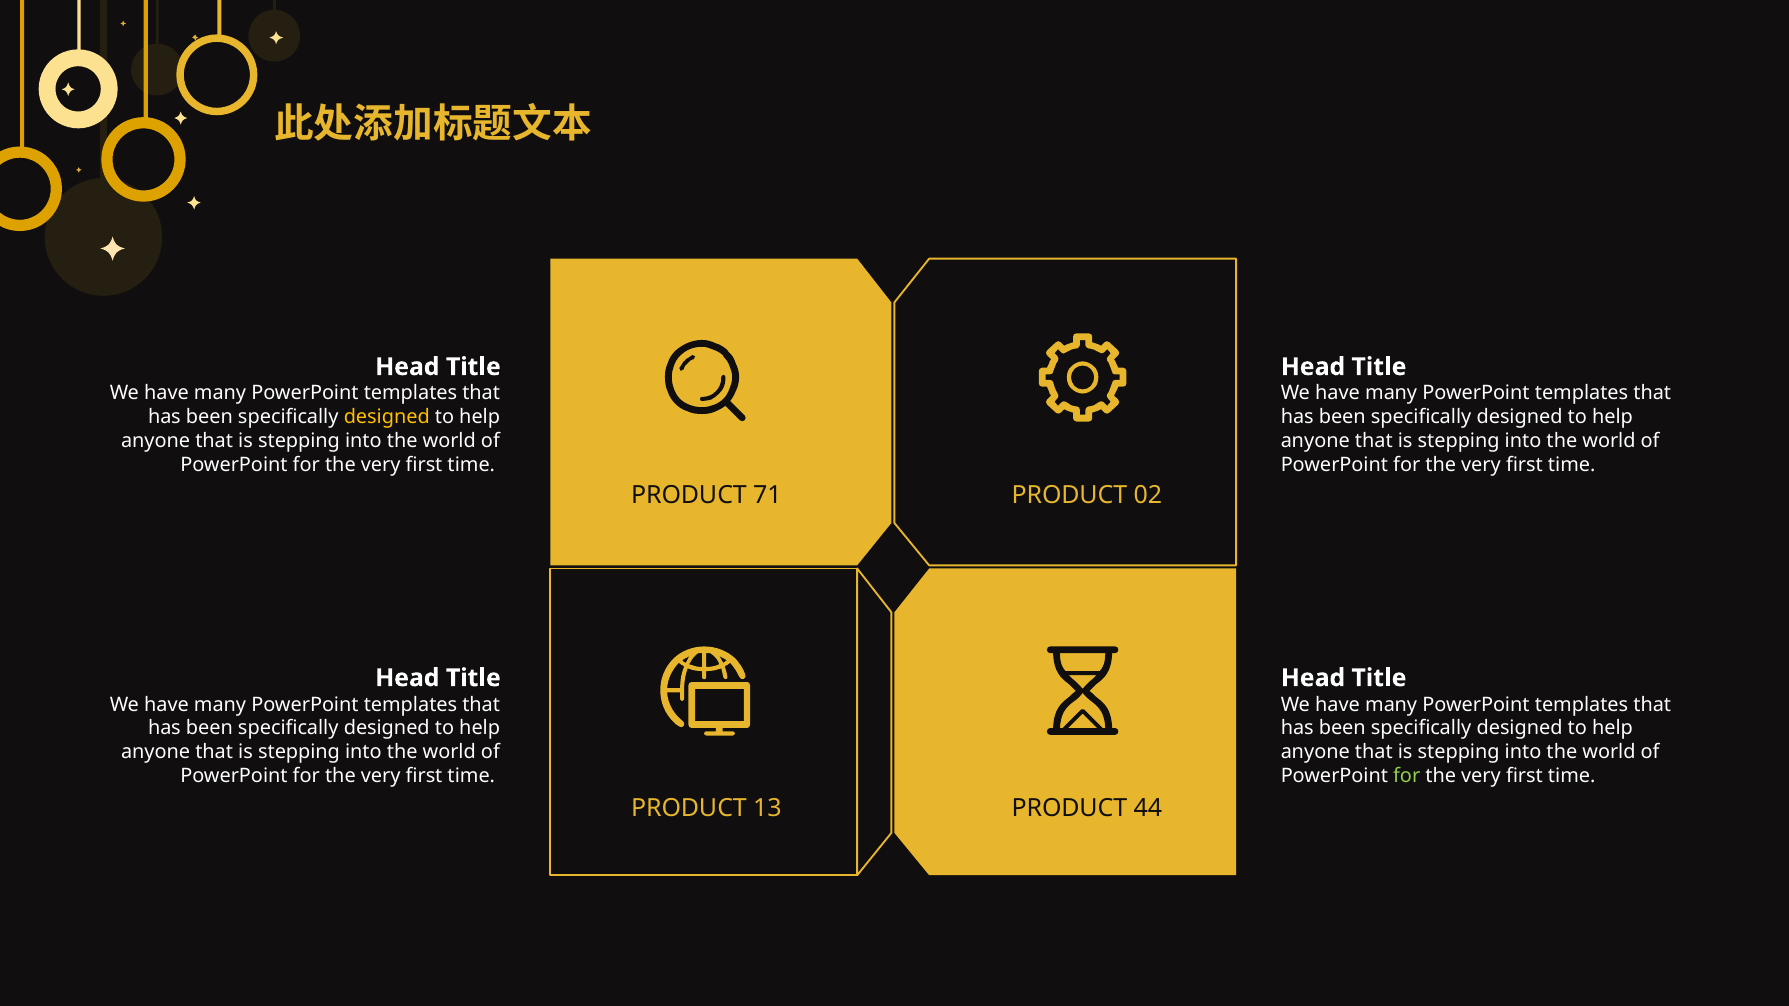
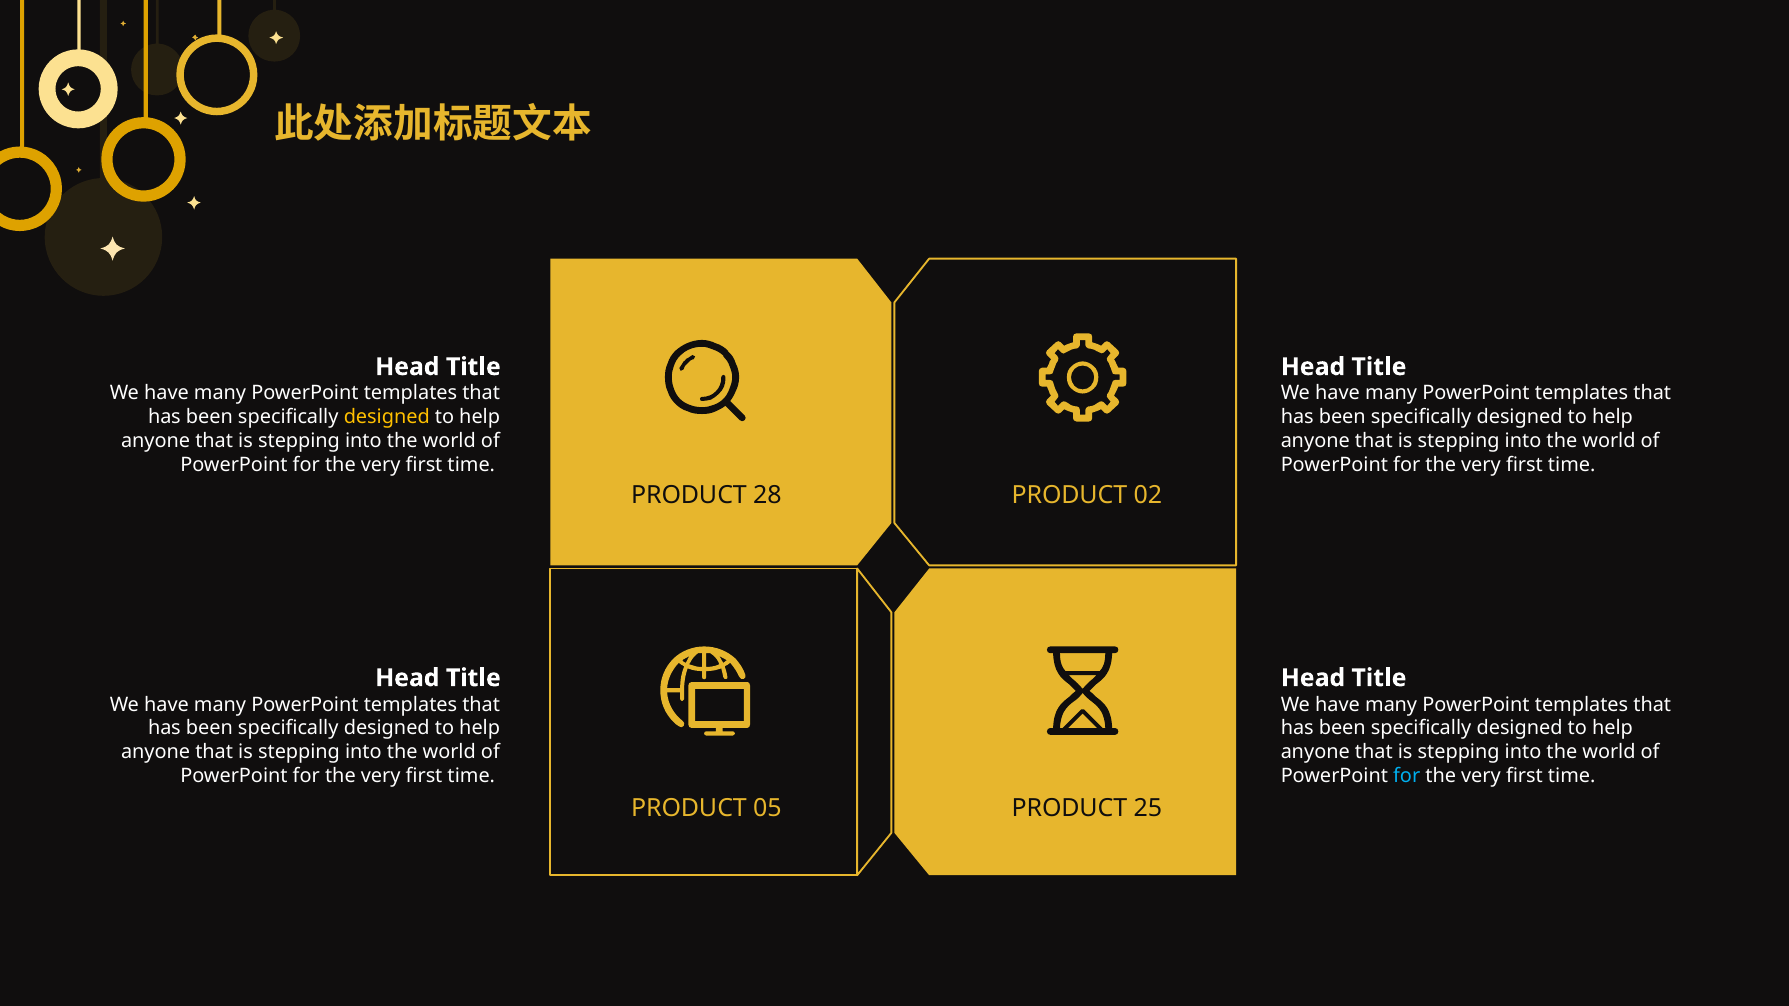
71: 71 -> 28 (767, 496)
for colour: light green -> light blue (1407, 776)
13: 13 -> 05 (767, 808)
44: 44 -> 25 (1148, 808)
